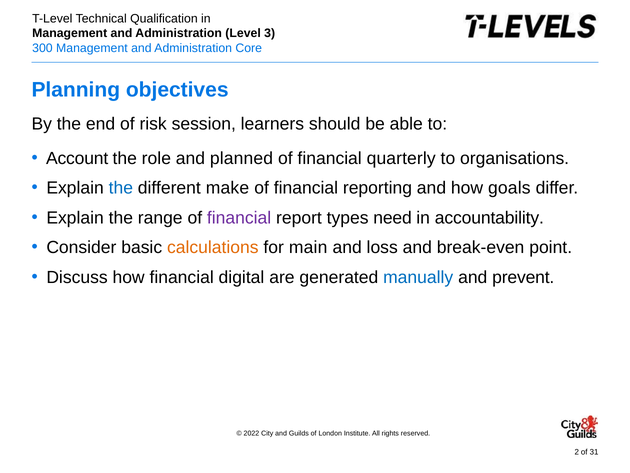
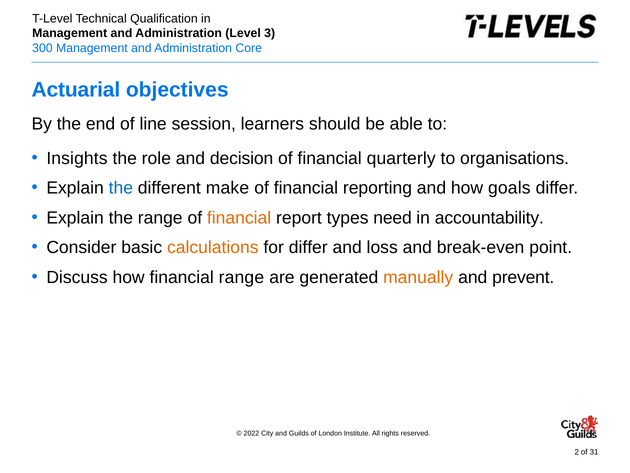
Planning: Planning -> Actuarial (76, 90)
risk: risk -> line (153, 124)
Account: Account -> Insights (77, 158)
planned: planned -> decision (242, 158)
financial colour: purple -> orange (239, 218)
for main: main -> differ (308, 247)
financial digital: digital -> range (241, 277)
manually colour: blue -> orange (418, 277)
